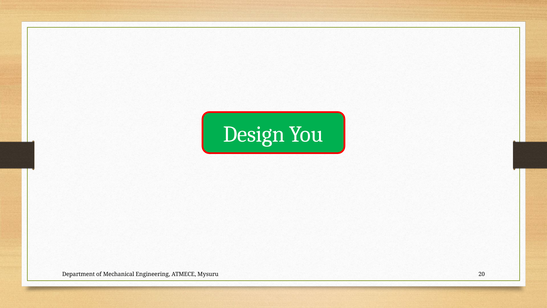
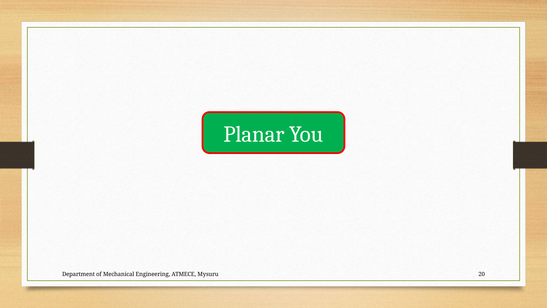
Design: Design -> Planar (254, 134)
